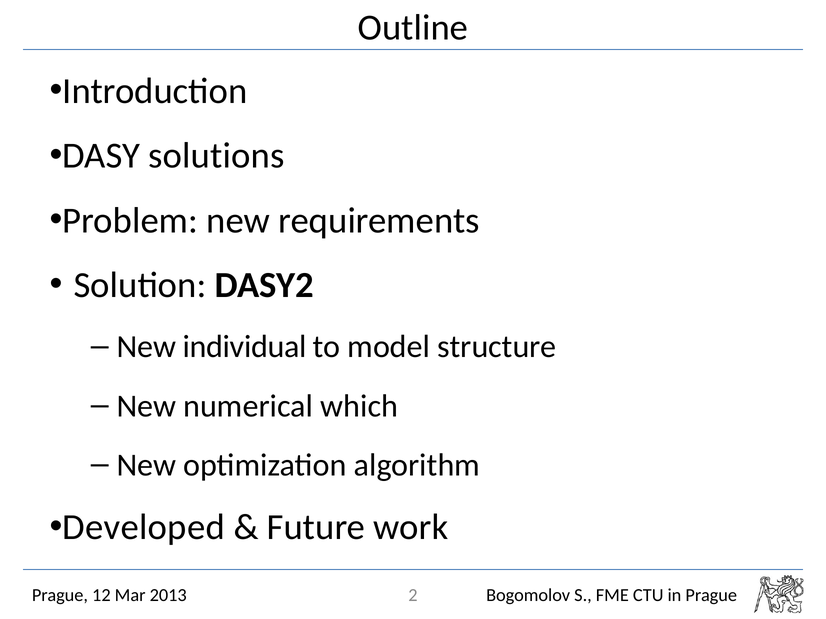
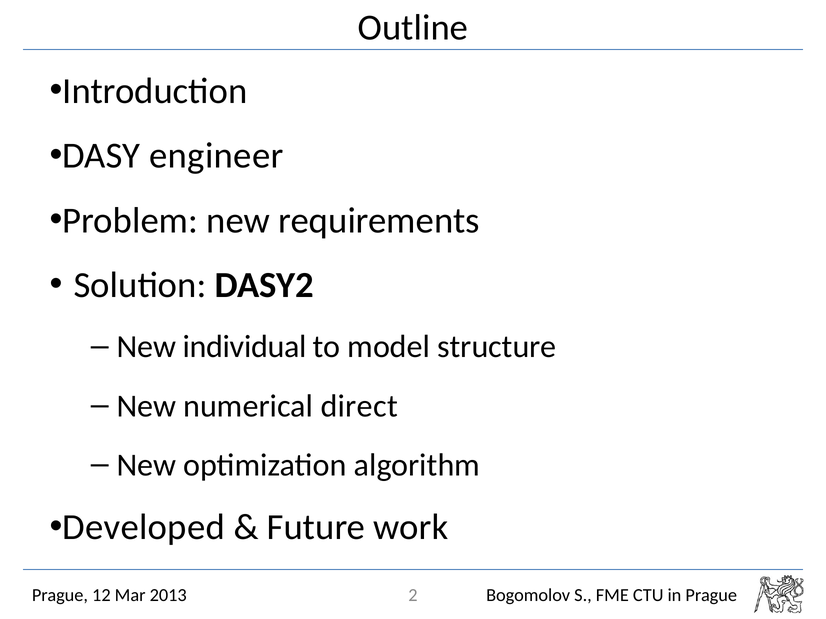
solutions: solutions -> engineer (216, 156)
which: which -> direct (359, 406)
